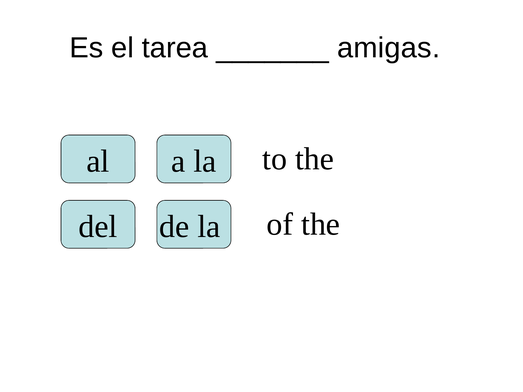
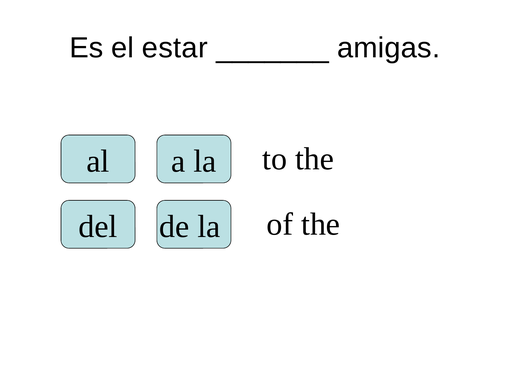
tarea: tarea -> estar (175, 48)
